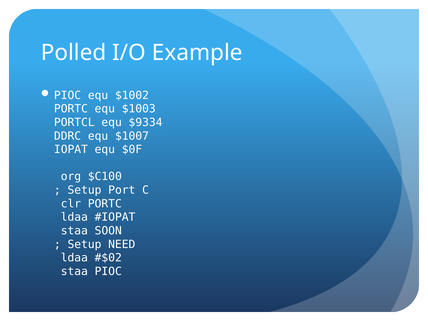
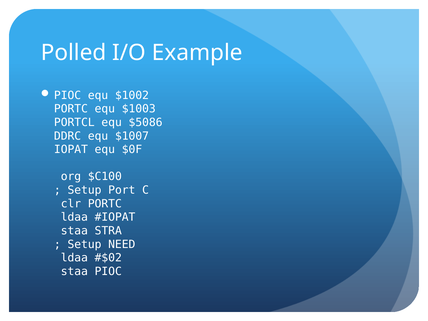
$9334: $9334 -> $5086 (146, 122)
SOON: SOON -> STRA (108, 231)
